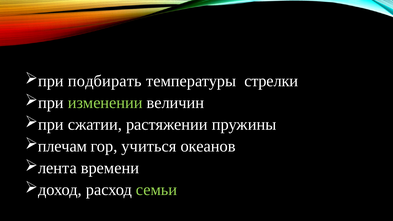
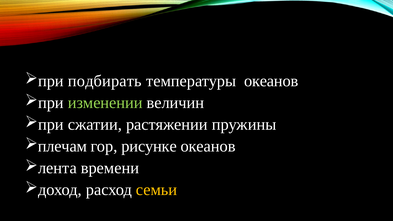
температуры стрелки: стрелки -> океанов (271, 81)
учиться: учиться -> рисунке (149, 146)
семьи colour: light green -> yellow (157, 190)
